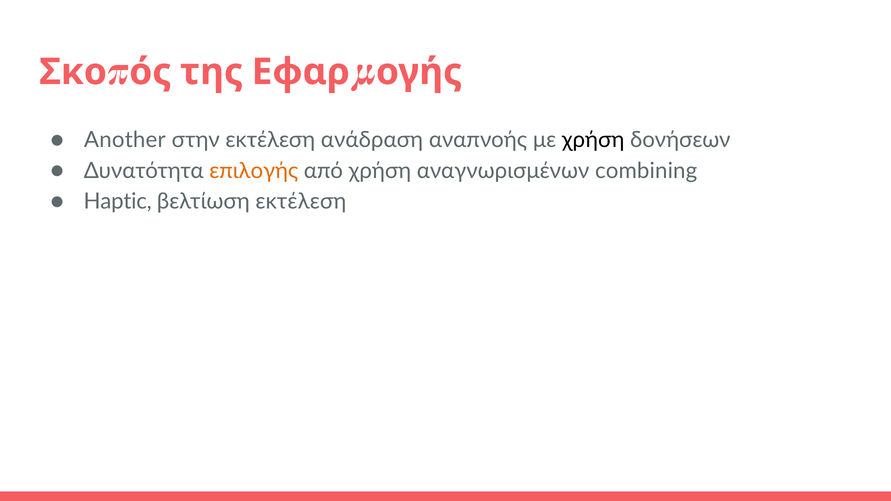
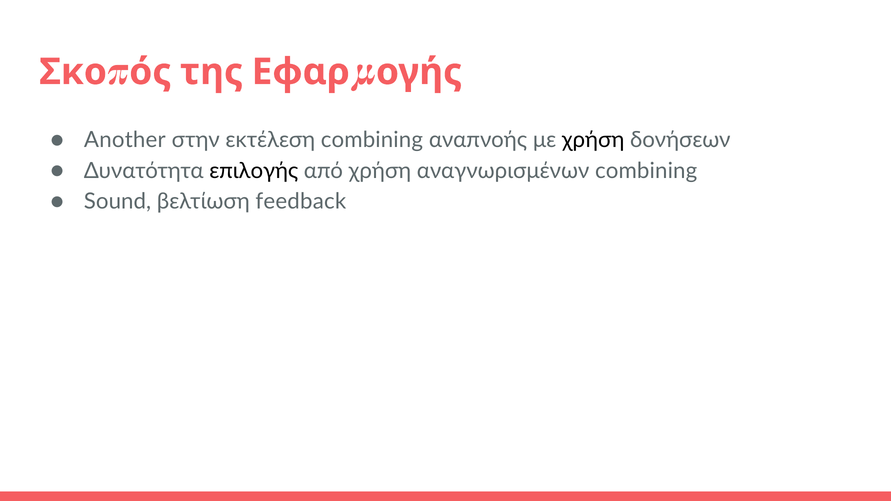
εκτέλεση ανάδραση: ανάδραση -> combining (372, 140)
επιλογής colour: orange -> black (254, 171)
Haptic: Haptic -> Sound (117, 202)
βελτίωση εκτέλεση: εκτέλεση -> feedback (301, 202)
